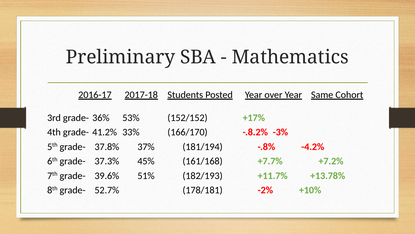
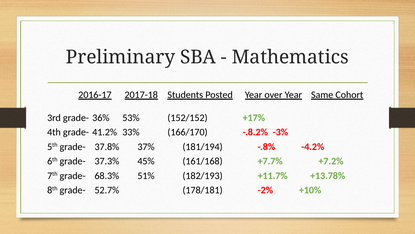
39.6%: 39.6% -> 68.3% (107, 175)
